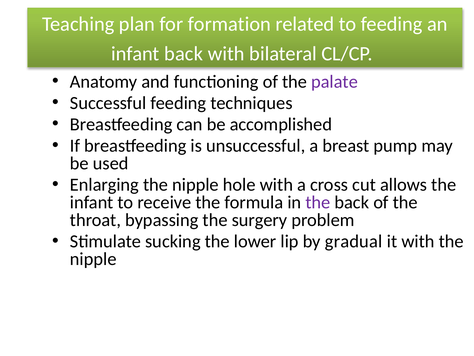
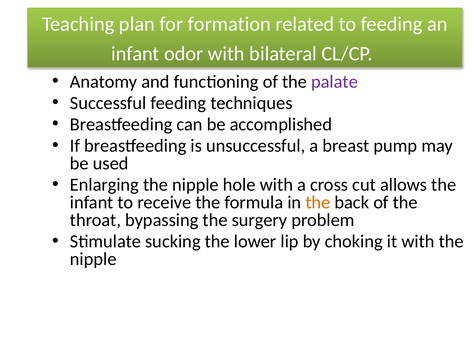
infant back: back -> odor (184, 54)
the colour: purple -> orange (318, 202)
gradual: gradual -> choking (354, 241)
